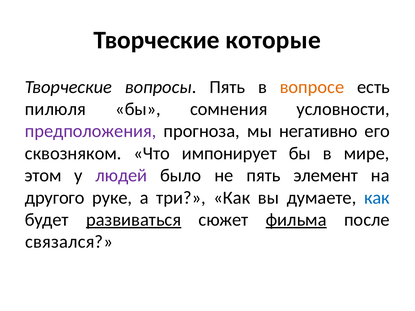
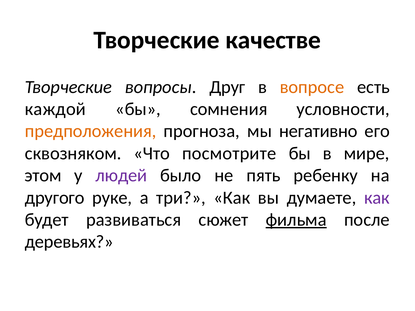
которые: которые -> качестве (273, 40)
вопросы Пять: Пять -> Друг (227, 87)
пилюля: пилюля -> каждой (55, 109)
предположения colour: purple -> orange (91, 131)
импонирует: импонирует -> посмотрите (229, 153)
элемент: элемент -> ребенку (326, 176)
как colour: blue -> purple (377, 198)
развиваться underline: present -> none (134, 220)
связался: связался -> деревьях (69, 242)
